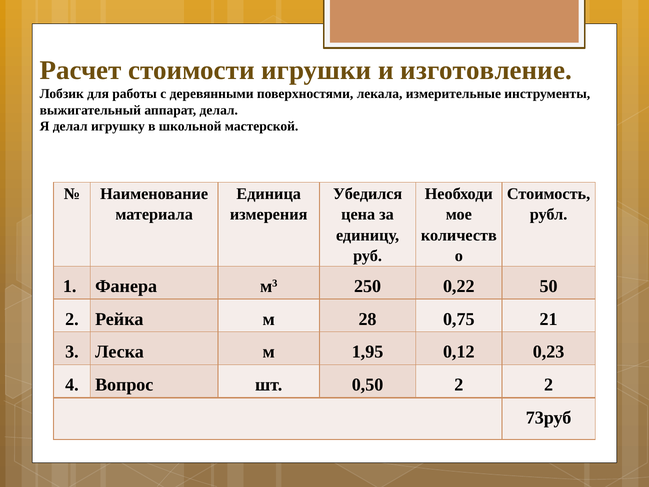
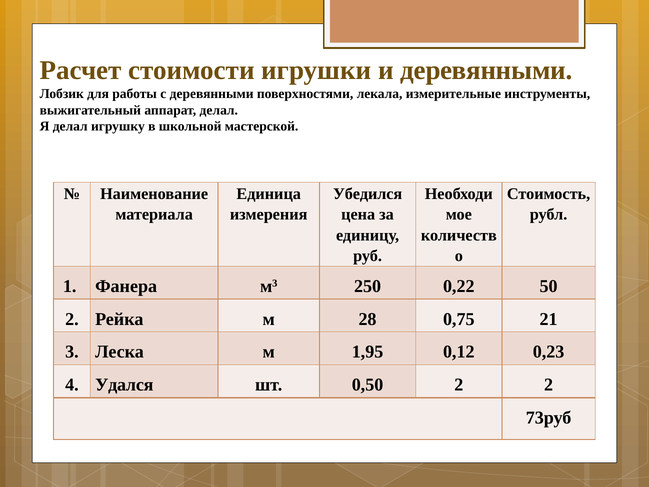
и изготовление: изготовление -> деревянными (486, 70)
Вопрос: Вопрос -> Удался (124, 385)
